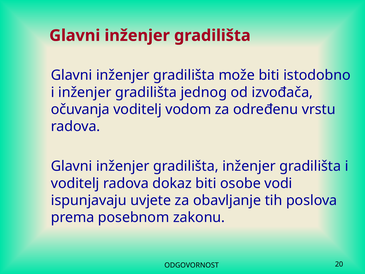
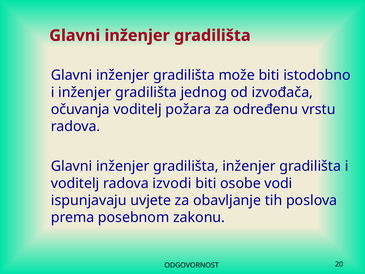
vodom: vodom -> požara (188, 109)
dokaz: dokaz -> izvodi (172, 183)
